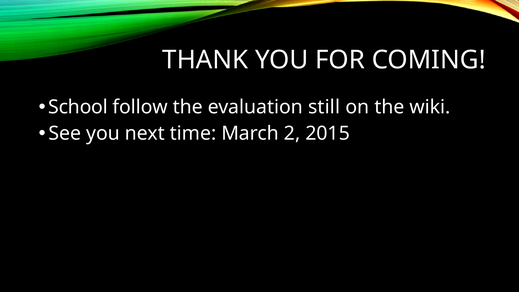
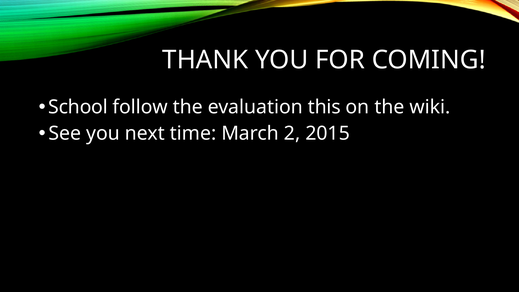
still: still -> this (324, 107)
